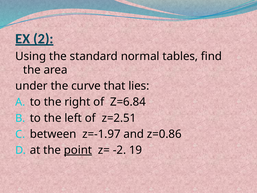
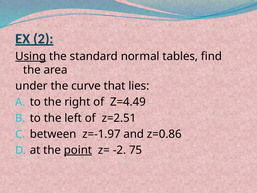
Using underline: none -> present (31, 56)
Z=6.84: Z=6.84 -> Z=4.49 (128, 102)
19: 19 -> 75 (136, 150)
